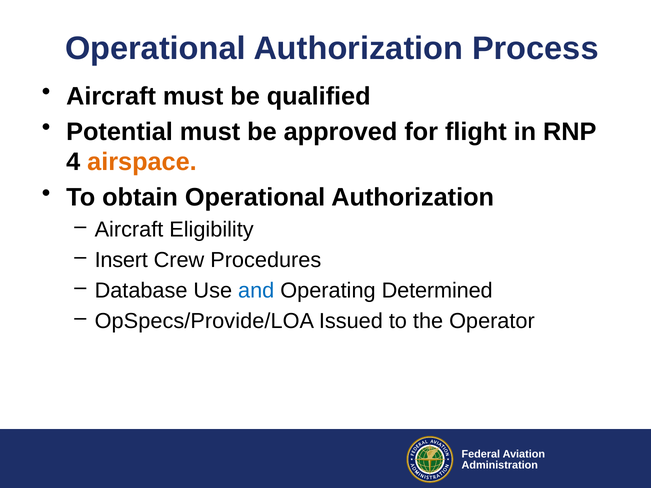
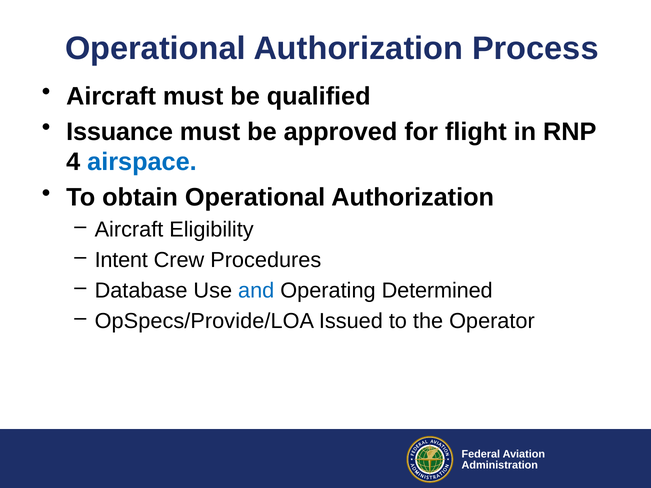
Potential: Potential -> Issuance (120, 132)
airspace colour: orange -> blue (142, 162)
Insert: Insert -> Intent (121, 260)
